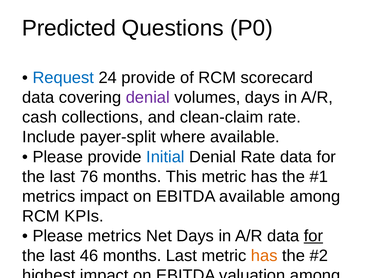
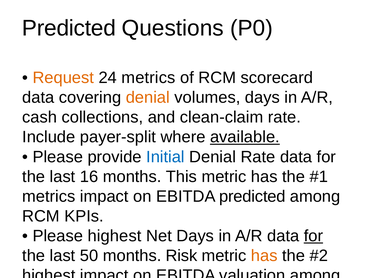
Request colour: blue -> orange (63, 78)
24 provide: provide -> metrics (148, 78)
denial colour: purple -> orange (148, 98)
available underline: none -> present (245, 137)
76: 76 -> 16 (89, 177)
EBITDA available: available -> predicted (252, 197)
Please metrics: metrics -> highest (114, 236)
46: 46 -> 50 (89, 256)
months Last: Last -> Risk (181, 256)
